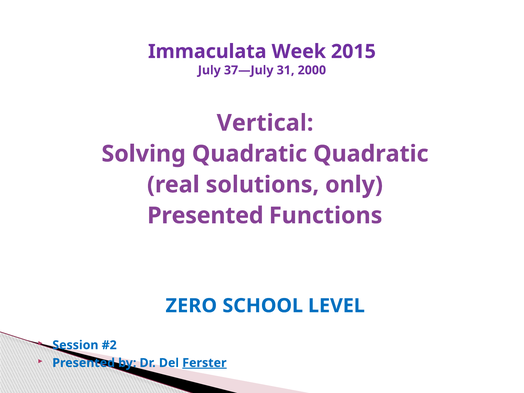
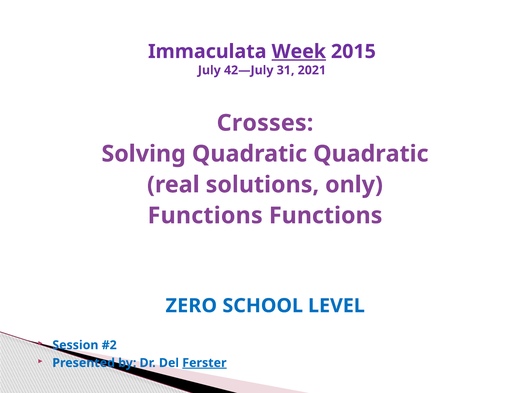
Week underline: none -> present (299, 52)
37—July: 37—July -> 42—July (249, 70)
2000: 2000 -> 2021 (312, 70)
Vertical: Vertical -> Crosses (265, 123)
Presented: Presented -> Functions (205, 216)
